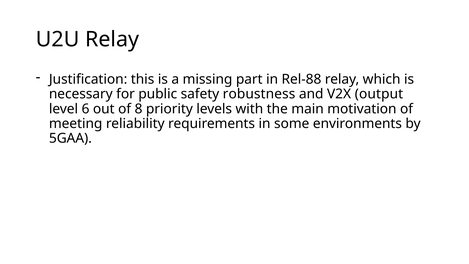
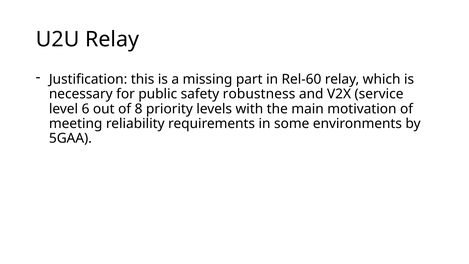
Rel-88: Rel-88 -> Rel-60 (301, 79)
output: output -> service (379, 94)
